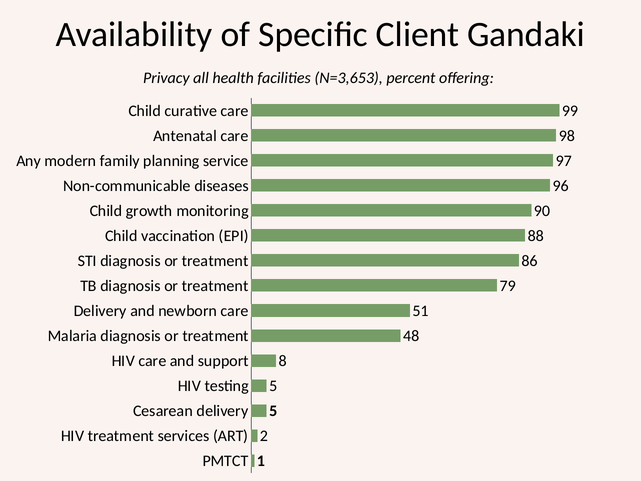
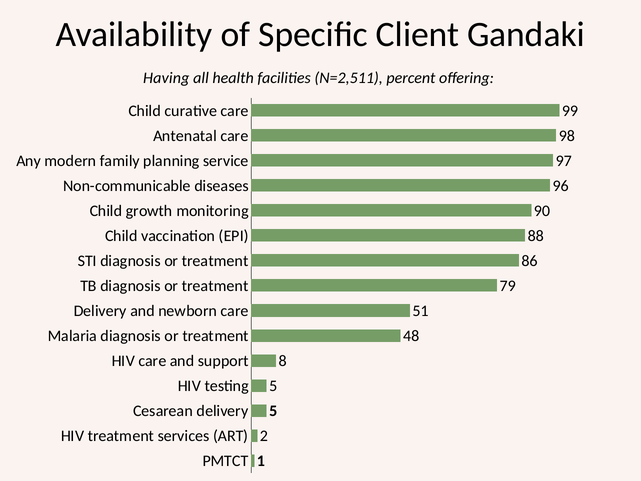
Privacy: Privacy -> Having (166, 78)
N=3,653: N=3,653 -> N=2,511 (349, 78)
